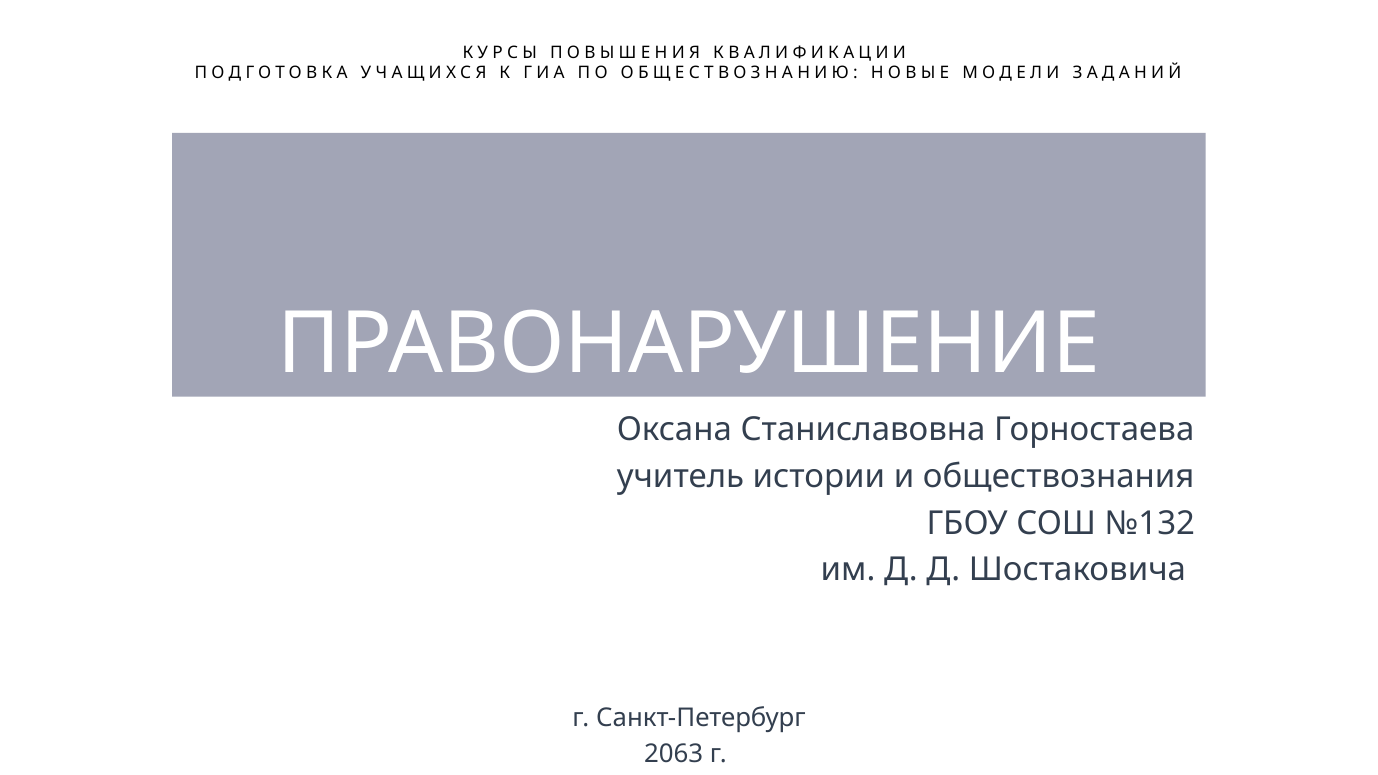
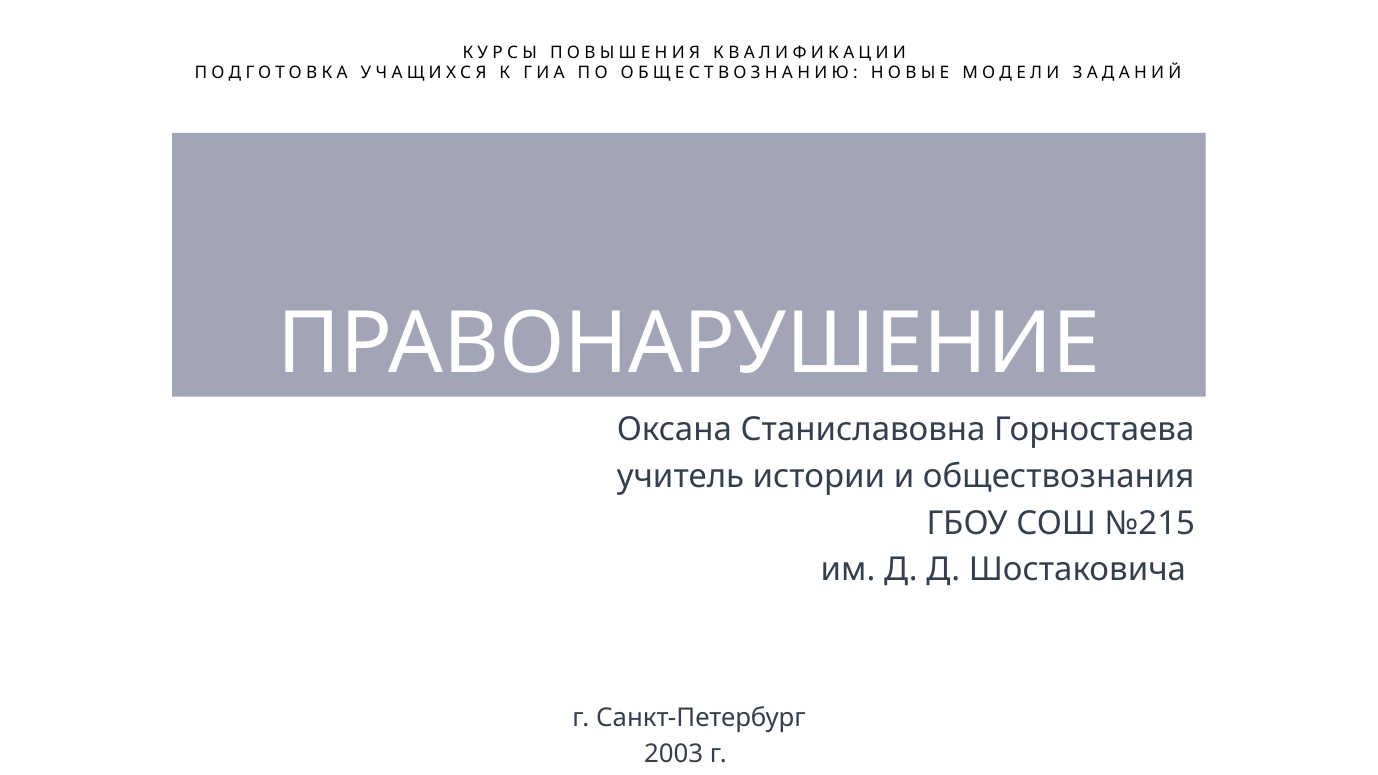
№132: №132 -> №215 (1150, 523)
2063: 2063 -> 2003 (674, 754)
